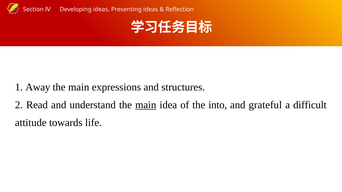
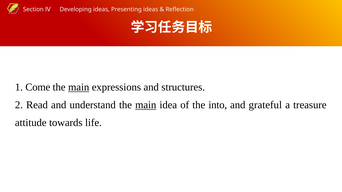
Away: Away -> Come (38, 87)
main underline: none -> present (79, 87)
difficult: difficult -> treasure (310, 105)
